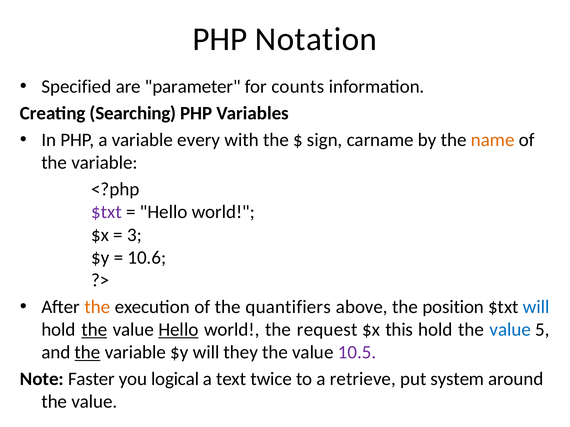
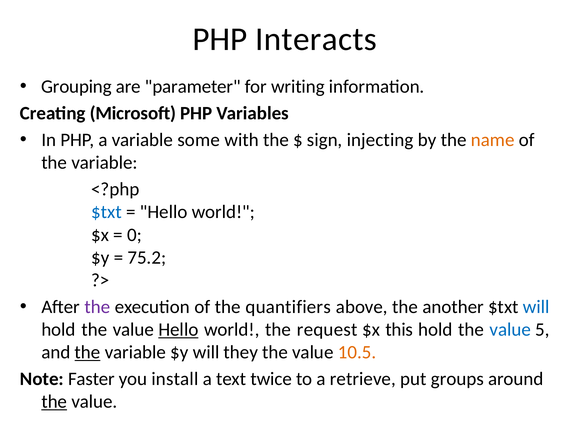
Notation: Notation -> Interacts (316, 39)
Specified: Specified -> Grouping (76, 87)
counts: counts -> writing (298, 87)
Searching: Searching -> Microsoft (133, 113)
every: every -> some (199, 140)
carname: carname -> injecting (380, 140)
$txt colour: purple -> blue (106, 212)
3: 3 -> 0 (134, 235)
10.6: 10.6 -> 75.2 (147, 258)
the colour: orange -> purple (97, 307)
position: position -> another (453, 307)
the underline: present -> none (94, 330)
10.5 colour: purple -> orange (357, 353)
logical: logical -> install (175, 379)
system: system -> groups (457, 379)
the underline: none -> present (54, 402)
